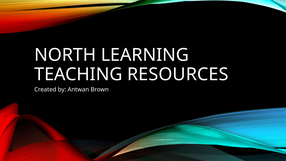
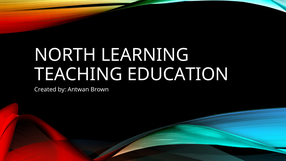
RESOURCES: RESOURCES -> EDUCATION (178, 74)
